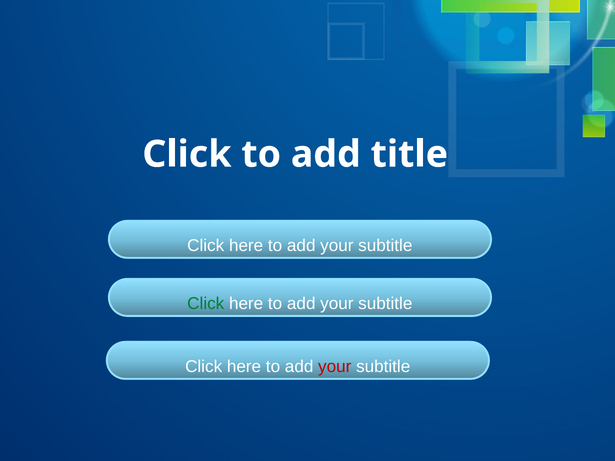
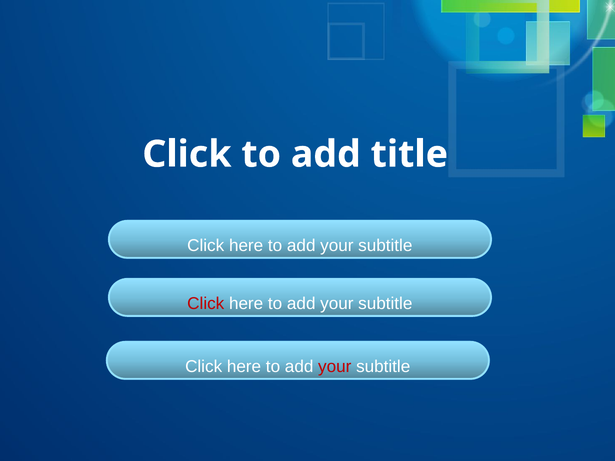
Click colour: green -> red (206, 304)
